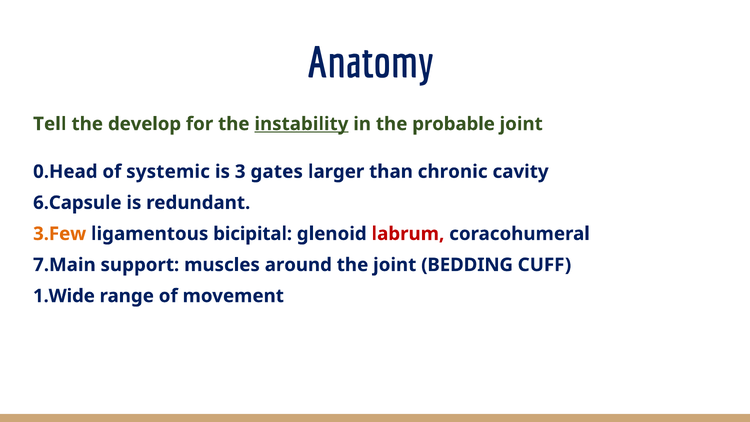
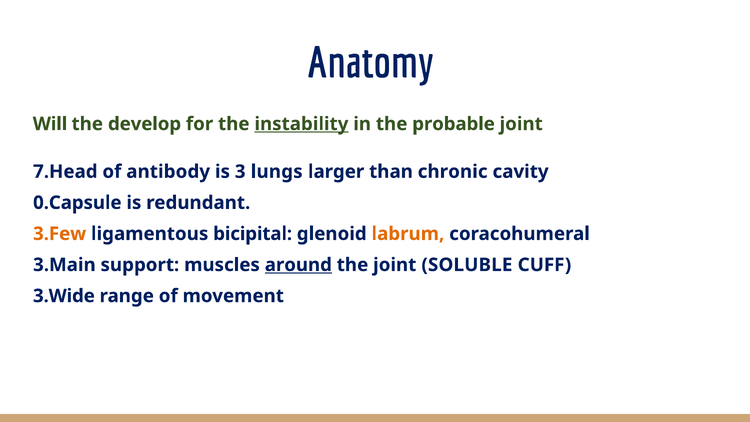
Tell: Tell -> Will (50, 124)
0.Head: 0.Head -> 7.Head (65, 172)
systemic: systemic -> antibody (168, 172)
gates: gates -> lungs (277, 172)
6.Capsule: 6.Capsule -> 0.Capsule (77, 203)
labrum colour: red -> orange (408, 234)
7.Main: 7.Main -> 3.Main (64, 265)
around underline: none -> present (298, 265)
BEDDING: BEDDING -> SOLUBLE (467, 265)
1.Wide: 1.Wide -> 3.Wide (64, 296)
